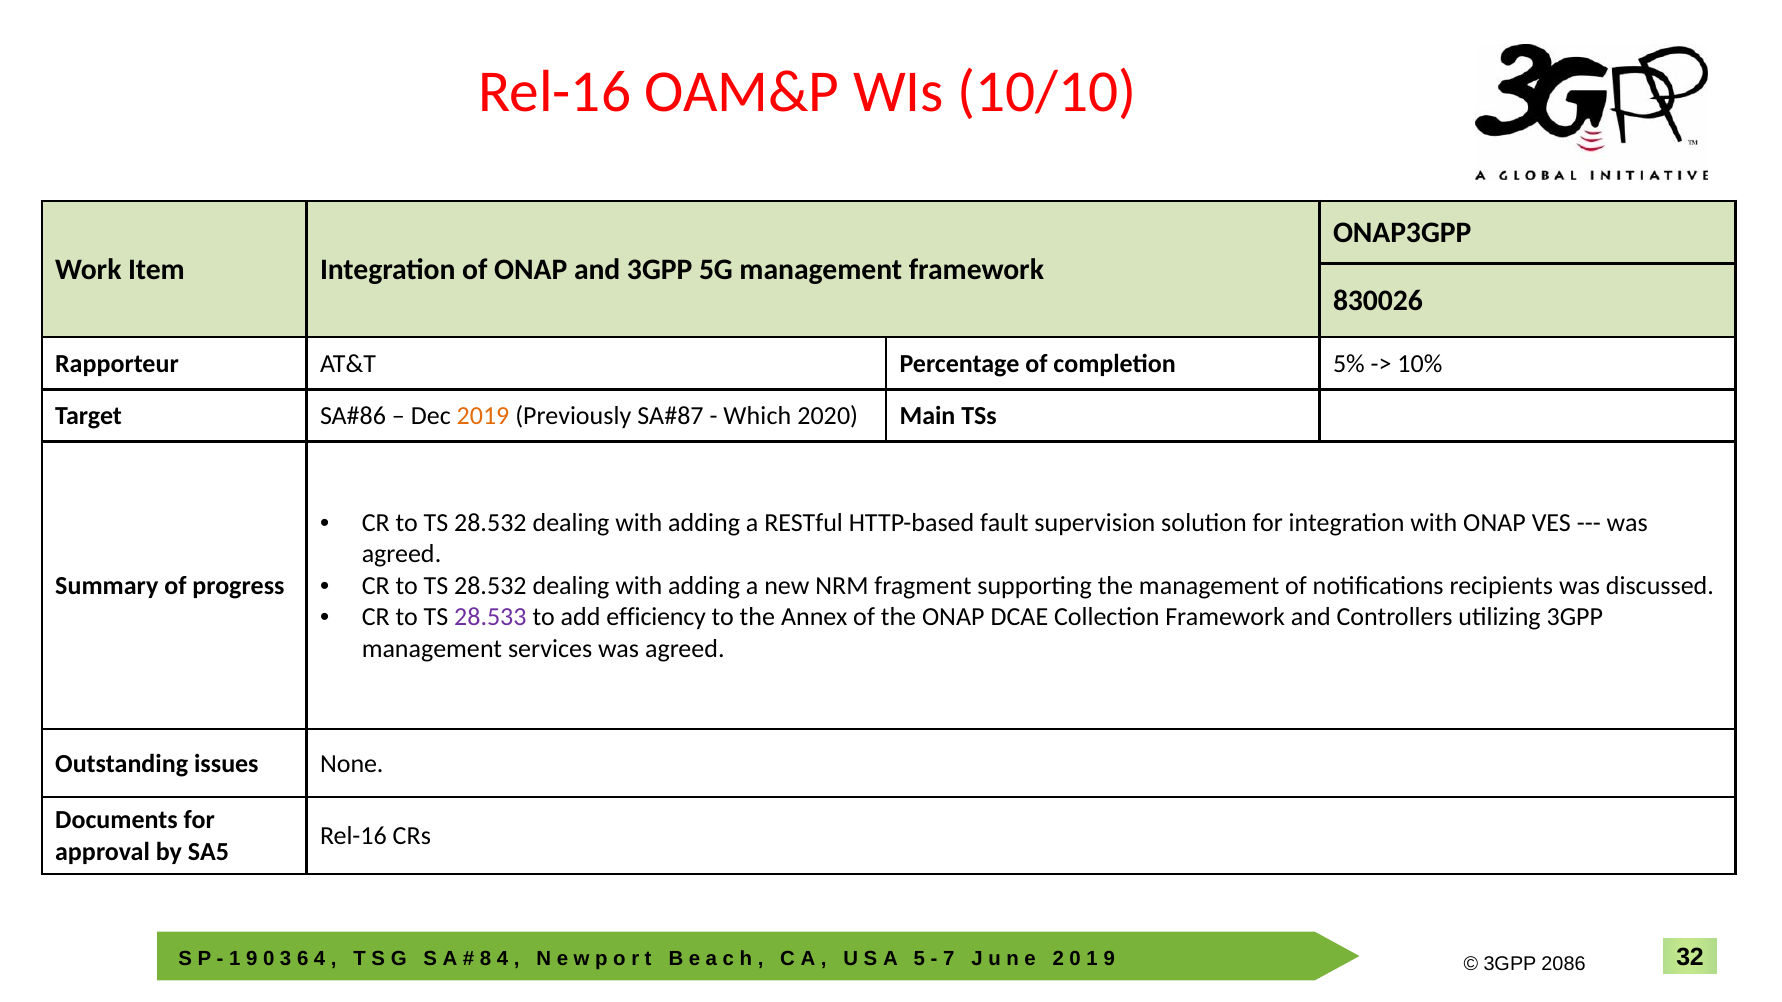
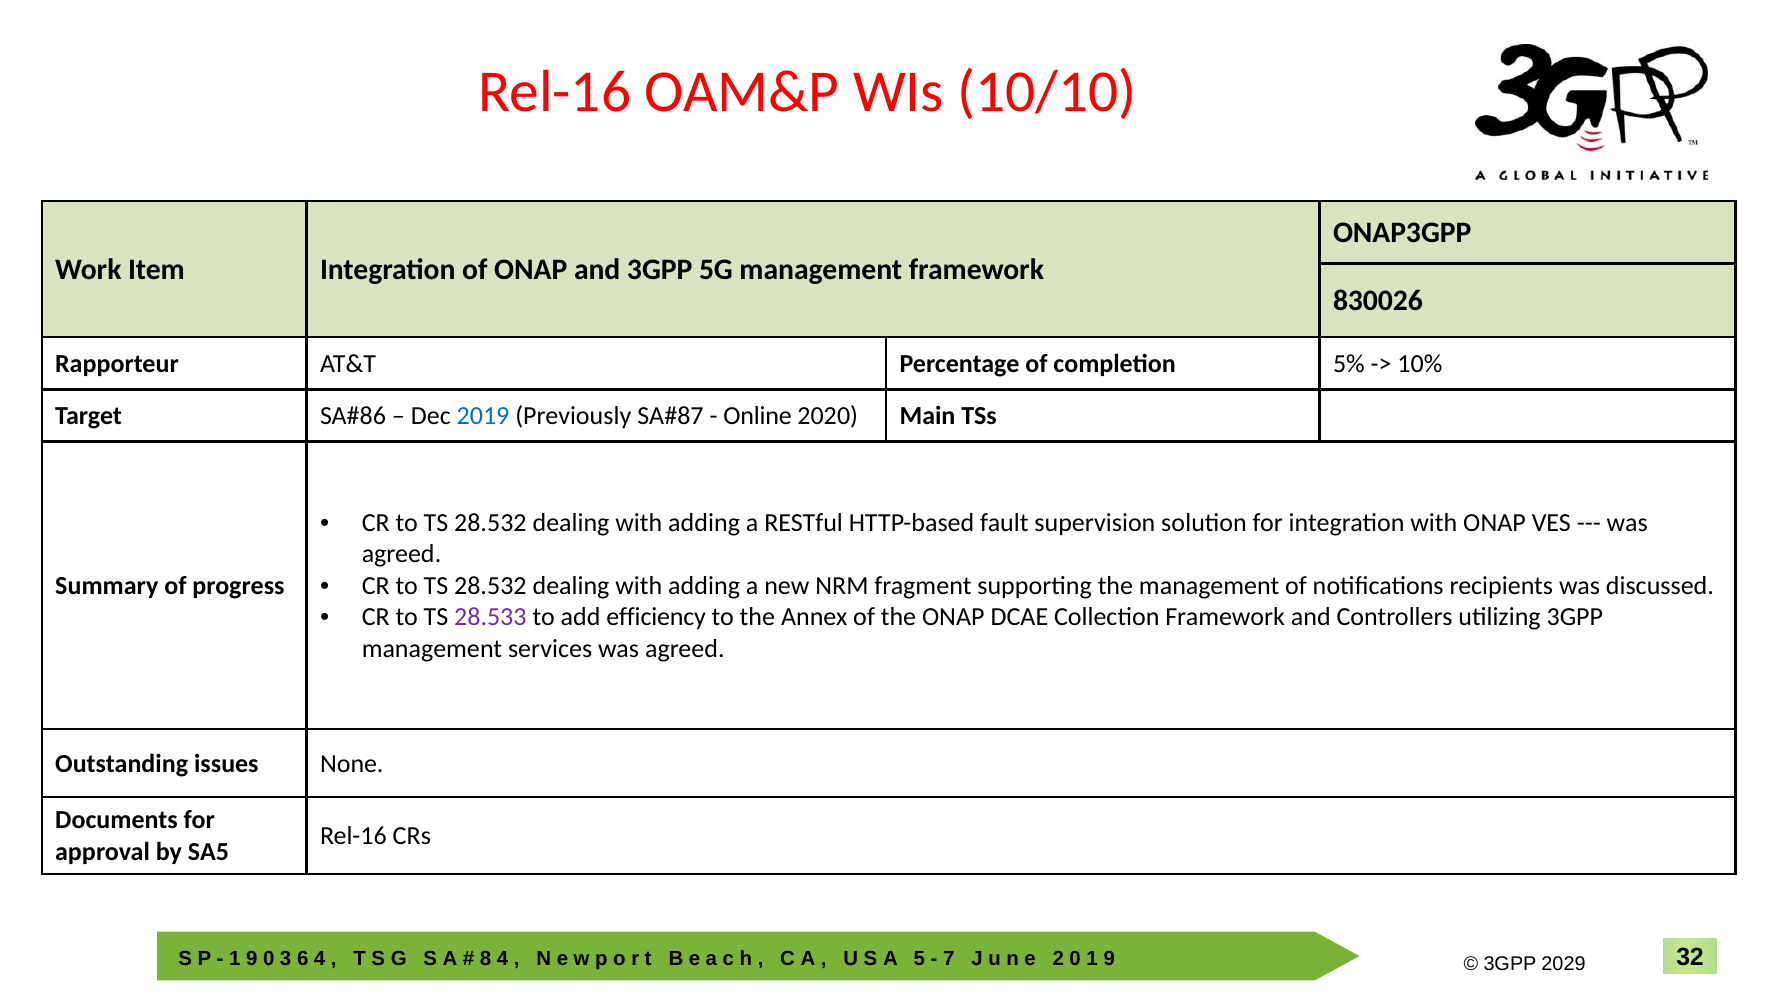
2019 colour: orange -> blue (483, 416)
Which: Which -> Online (758, 416)
2086: 2086 -> 2029 (1564, 964)
